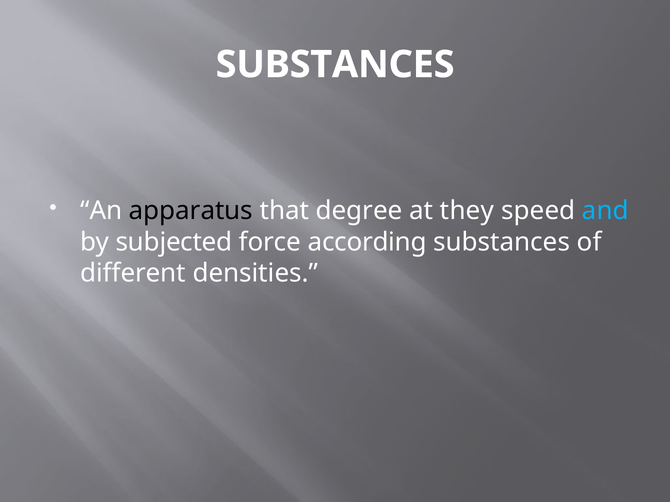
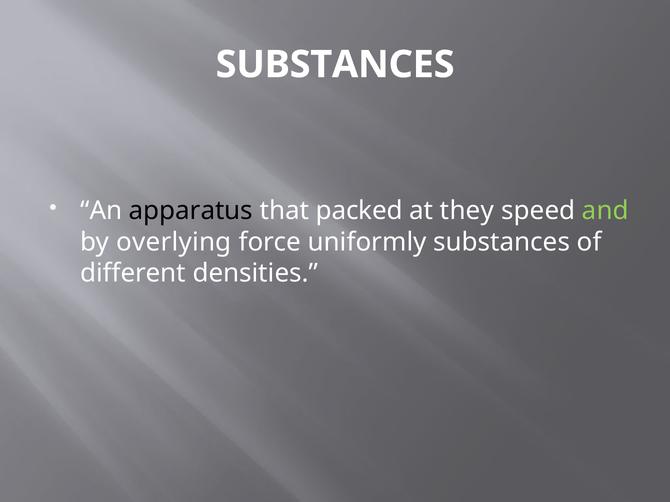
degree: degree -> packed (359, 211)
and colour: light blue -> light green (605, 211)
subjected: subjected -> overlying (174, 242)
according: according -> uniformly (367, 242)
